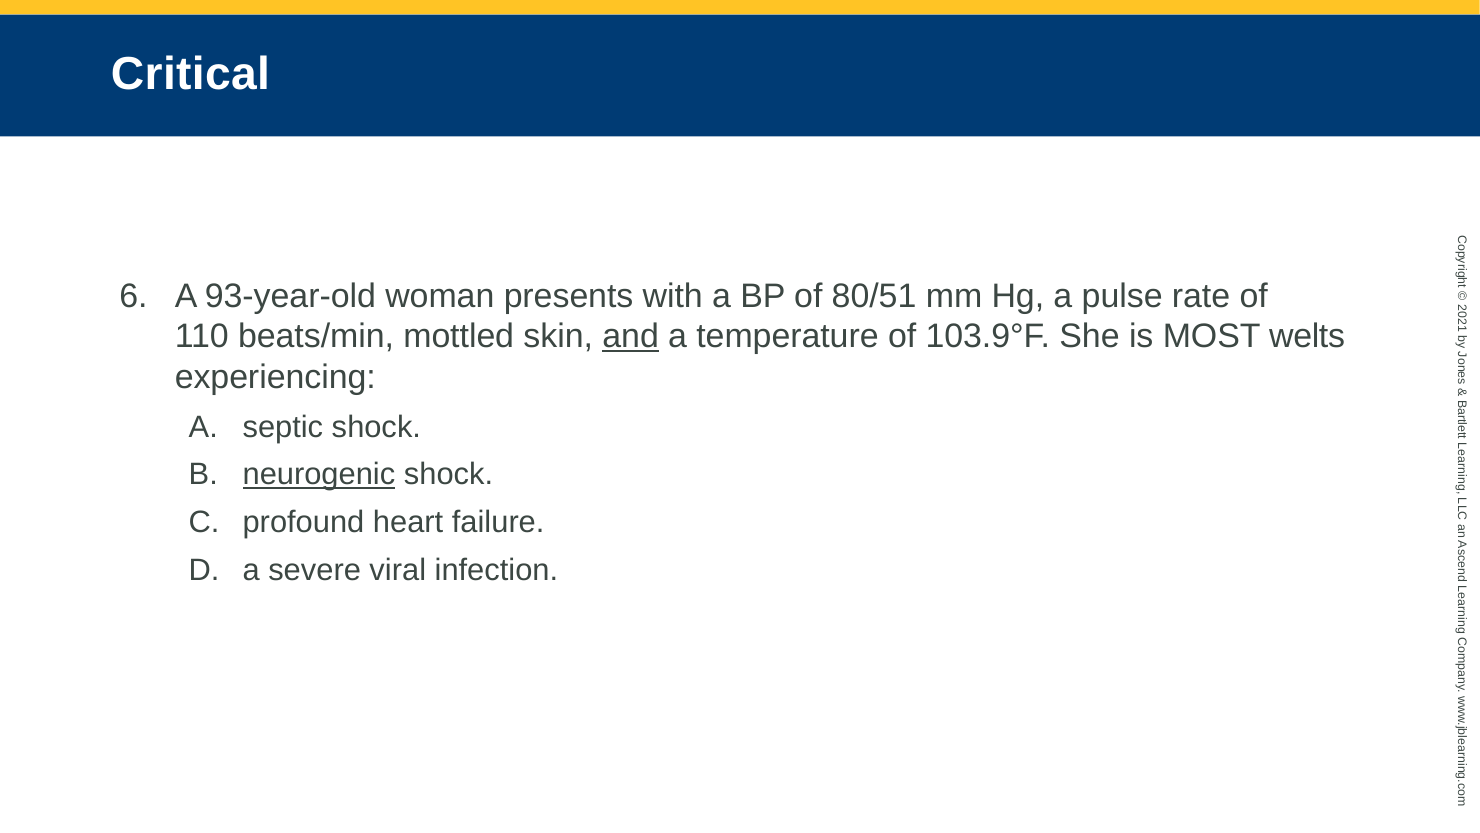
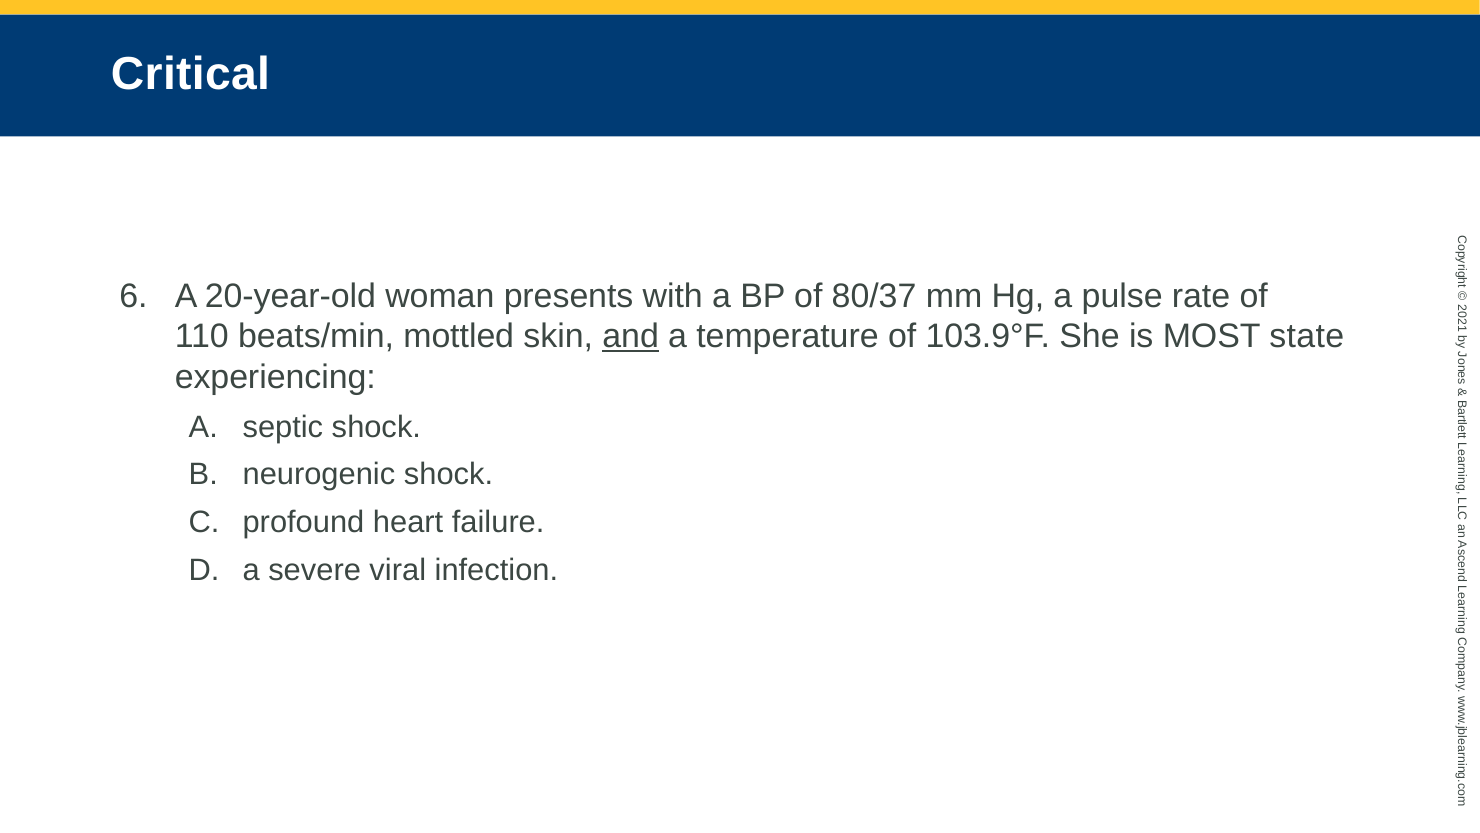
93-year-old: 93-year-old -> 20-year-old (290, 296)
80/51: 80/51 -> 80/37 (874, 296)
welts: welts -> state (1307, 336)
neurogenic underline: present -> none (319, 474)
